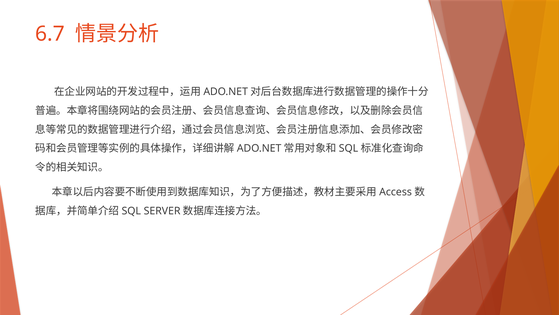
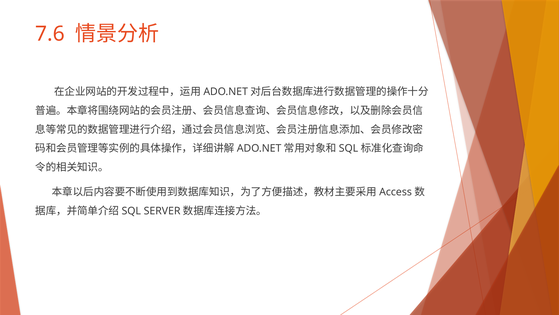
6.7: 6.7 -> 7.6 (50, 34)
